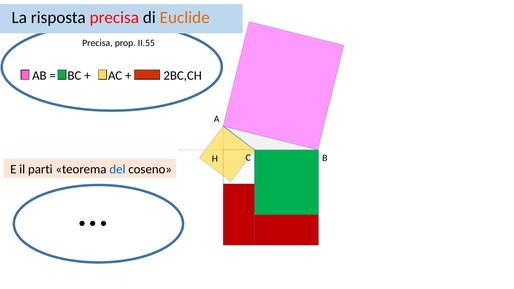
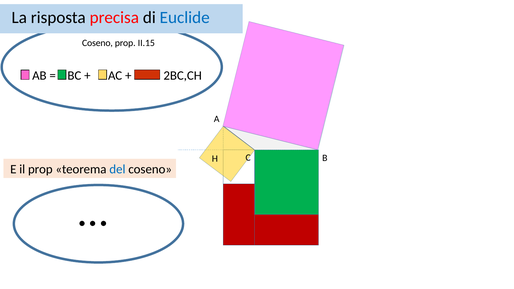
Euclide colour: orange -> blue (185, 18)
Precisa: Precisa -> Coseno (97, 43)
II.55: II.55 -> II.15 (146, 43)
il parti: parti -> prop (40, 169)
